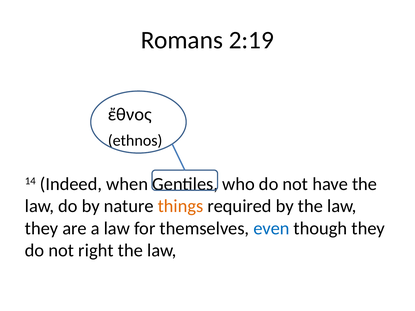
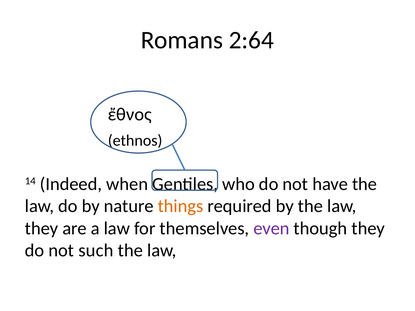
2:19: 2:19 -> 2:64 (251, 40)
even colour: blue -> purple (271, 228)
right: right -> such (96, 251)
